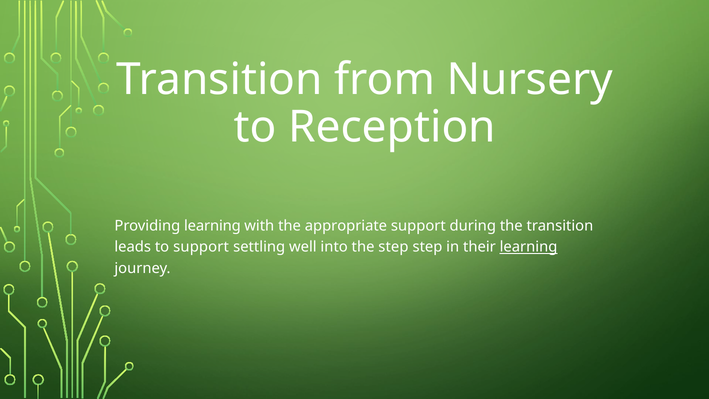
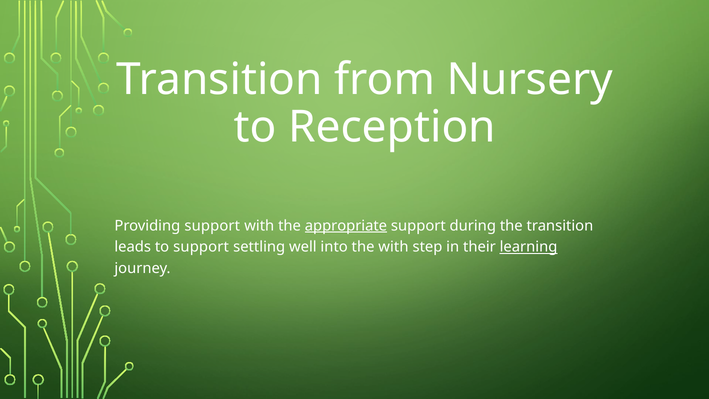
Providing learning: learning -> support (212, 226)
appropriate underline: none -> present (346, 226)
the step: step -> with (393, 247)
